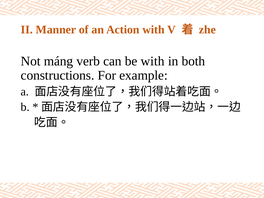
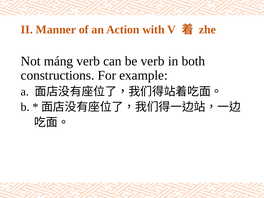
be with: with -> verb (153, 61)
